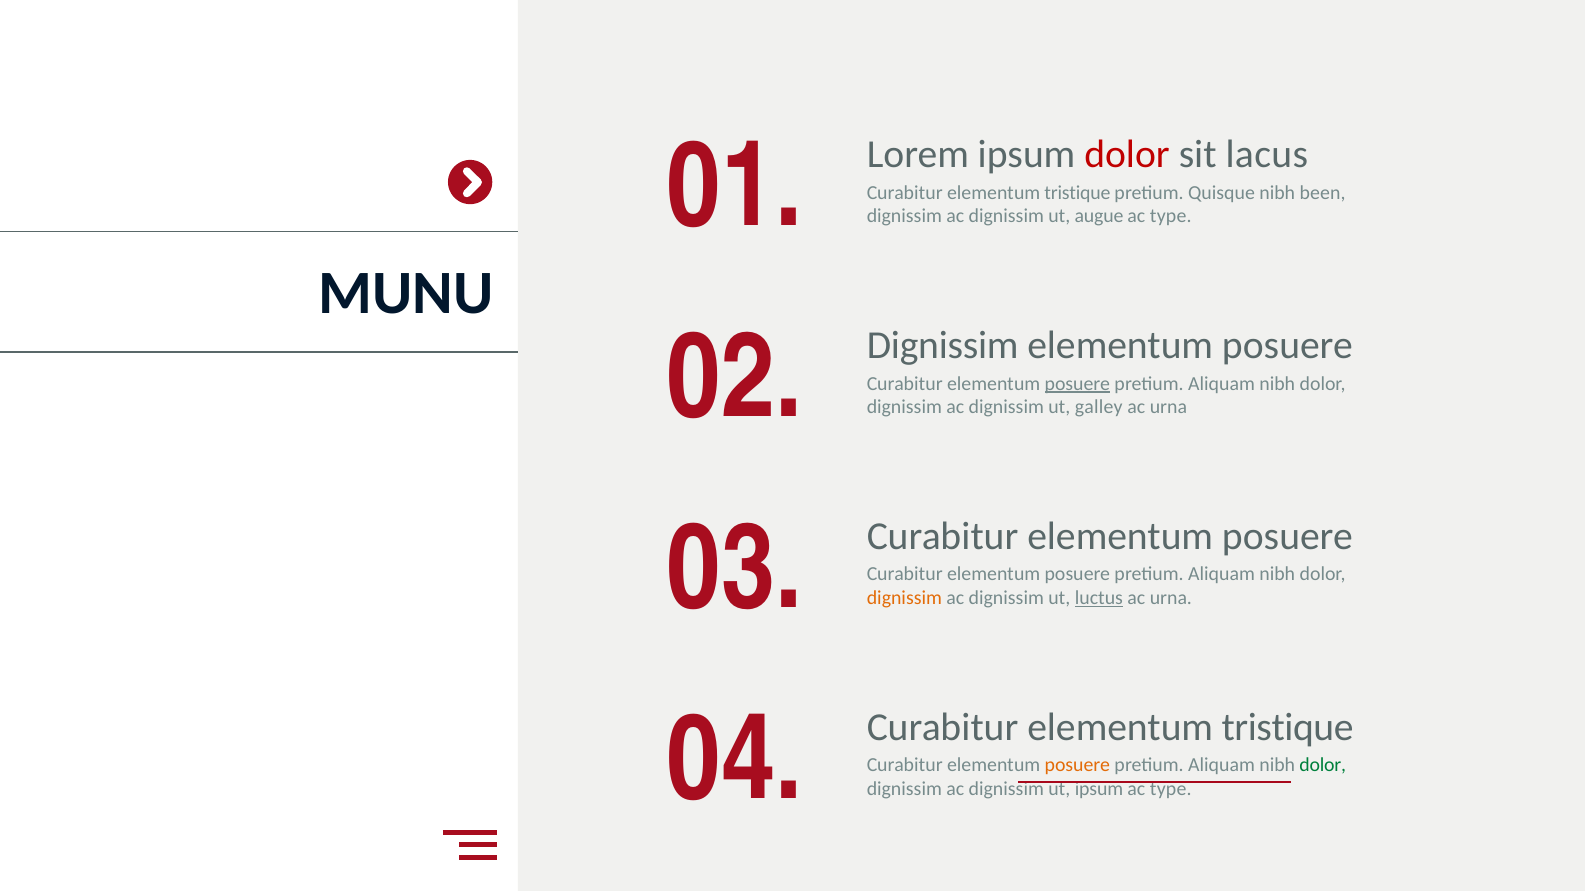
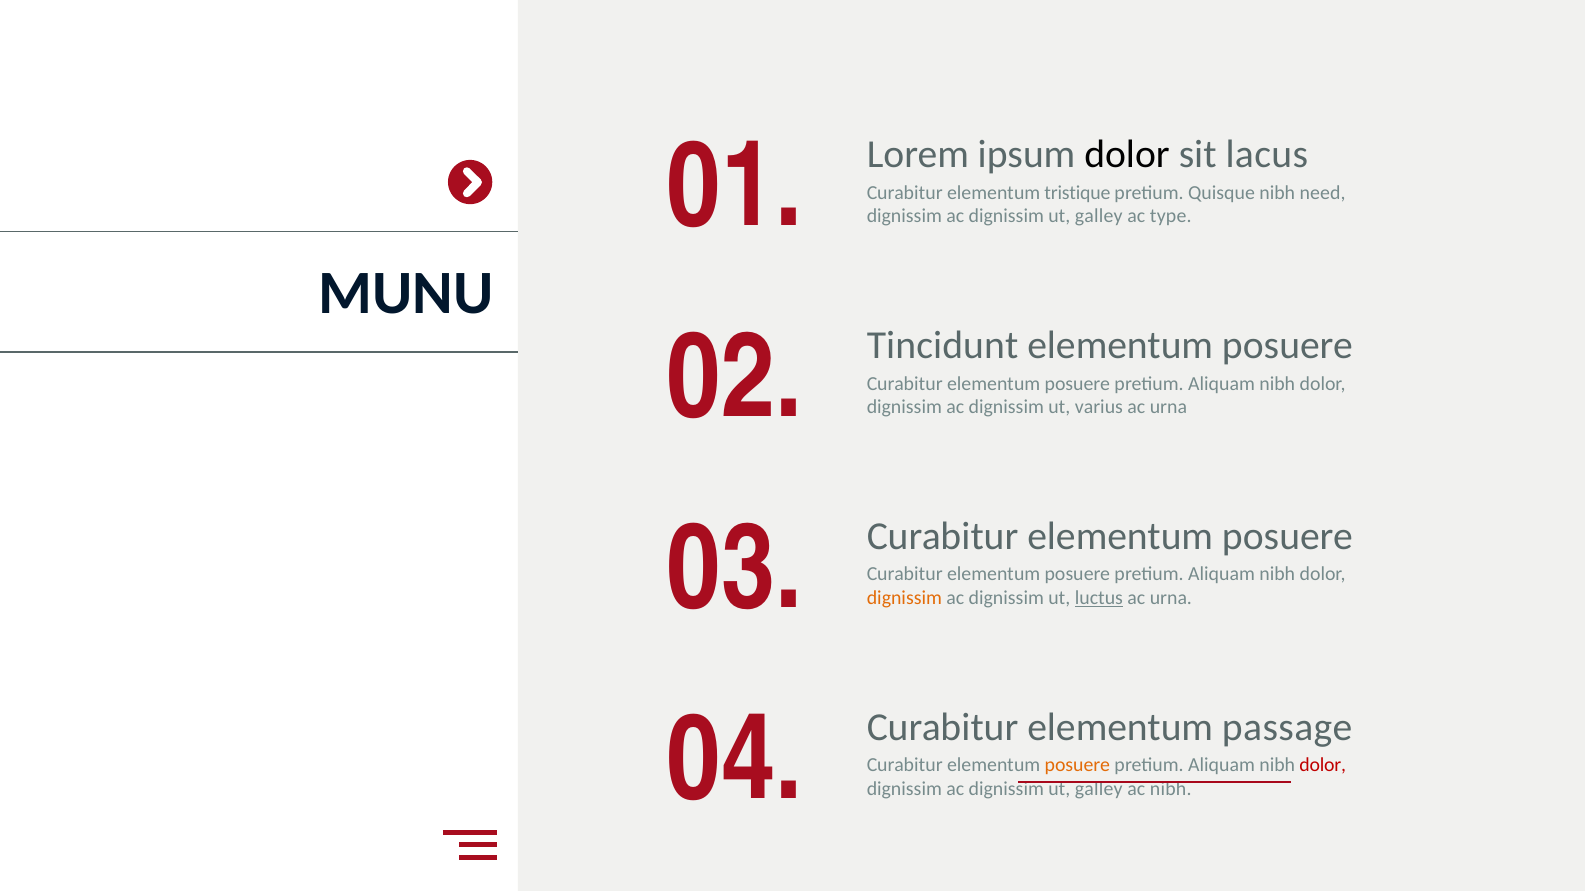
dolor colour: red -> black (1127, 155)
been: been -> need (1323, 193)
augue: augue -> galley (1099, 217)
Dignissim: Dignissim -> Tincidunt (943, 346)
posuere underline: present -> none (1077, 384)
galley: galley -> varius (1099, 408)
tristique: tristique -> passage (1287, 728)
dolor colour: green -> red (1323, 766)
ipsum: ipsum -> galley (1099, 790)
type: type -> nibh (1171, 790)
